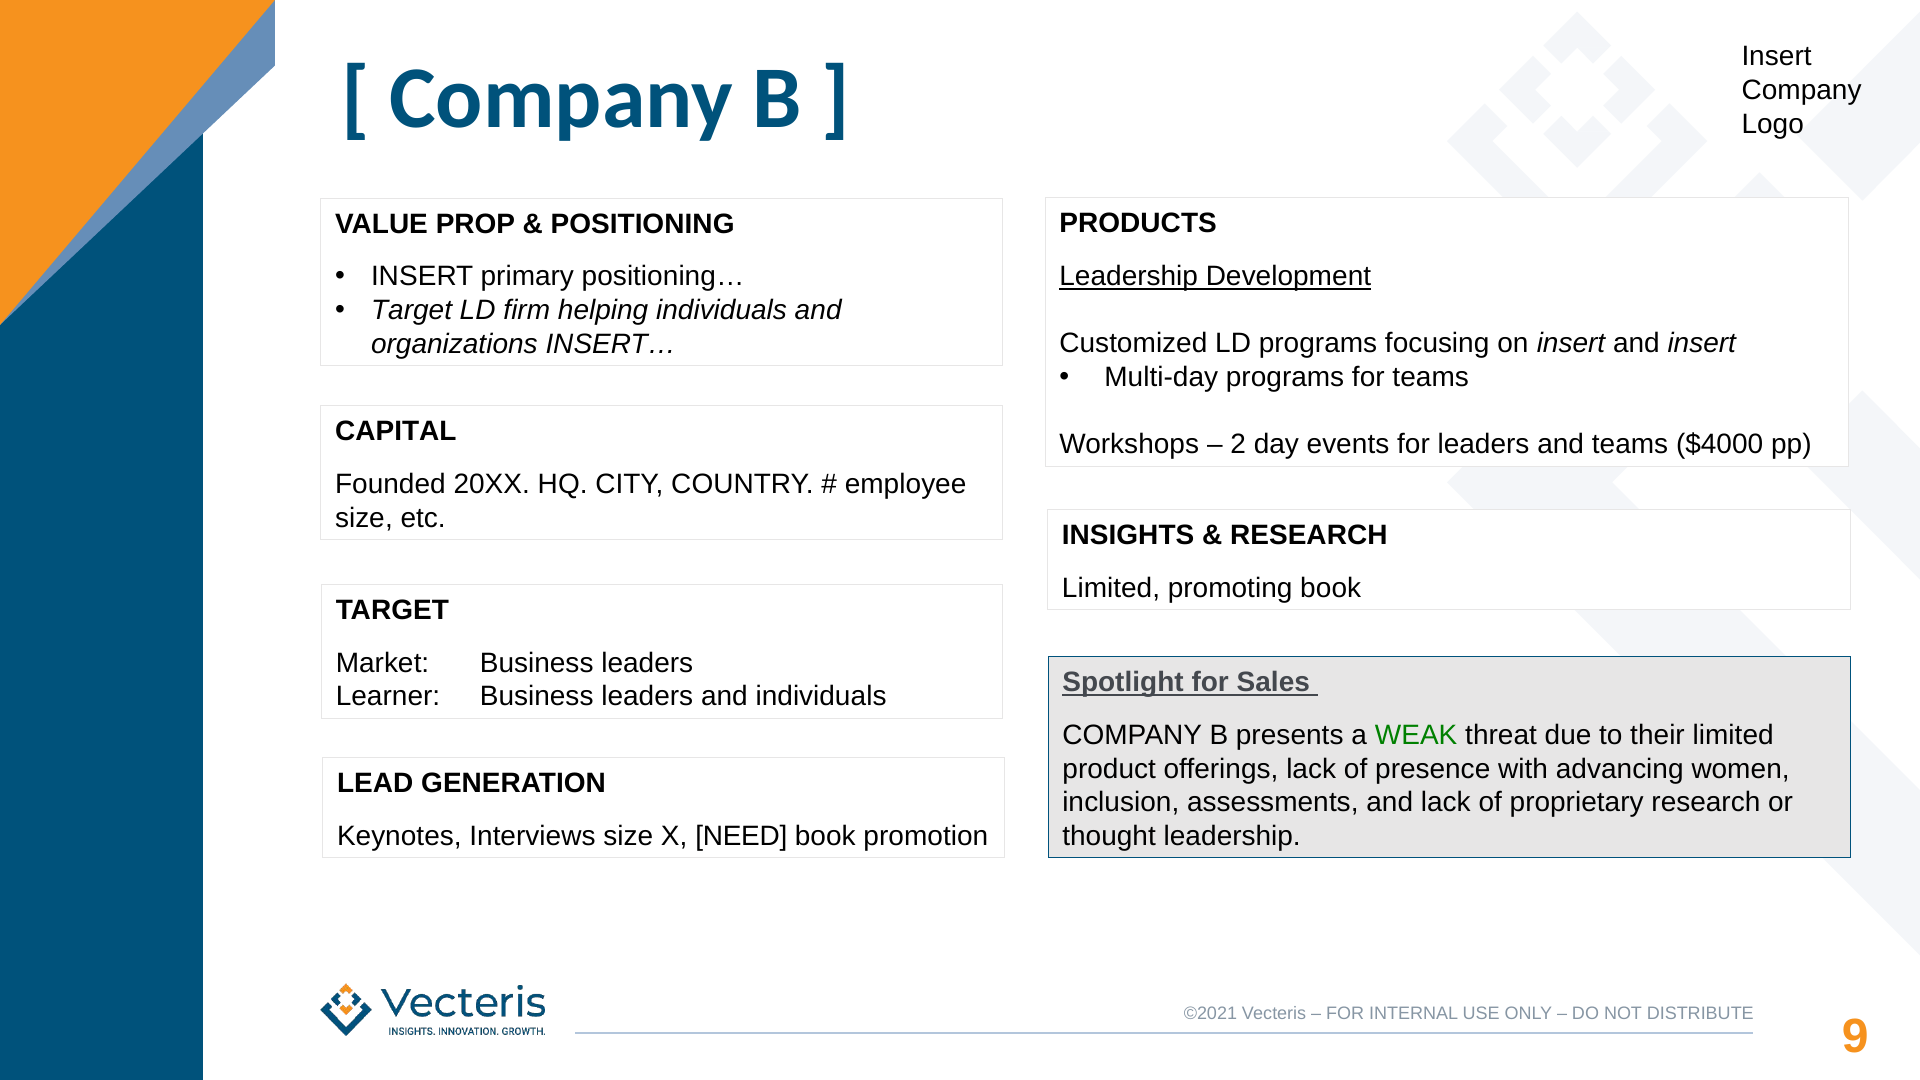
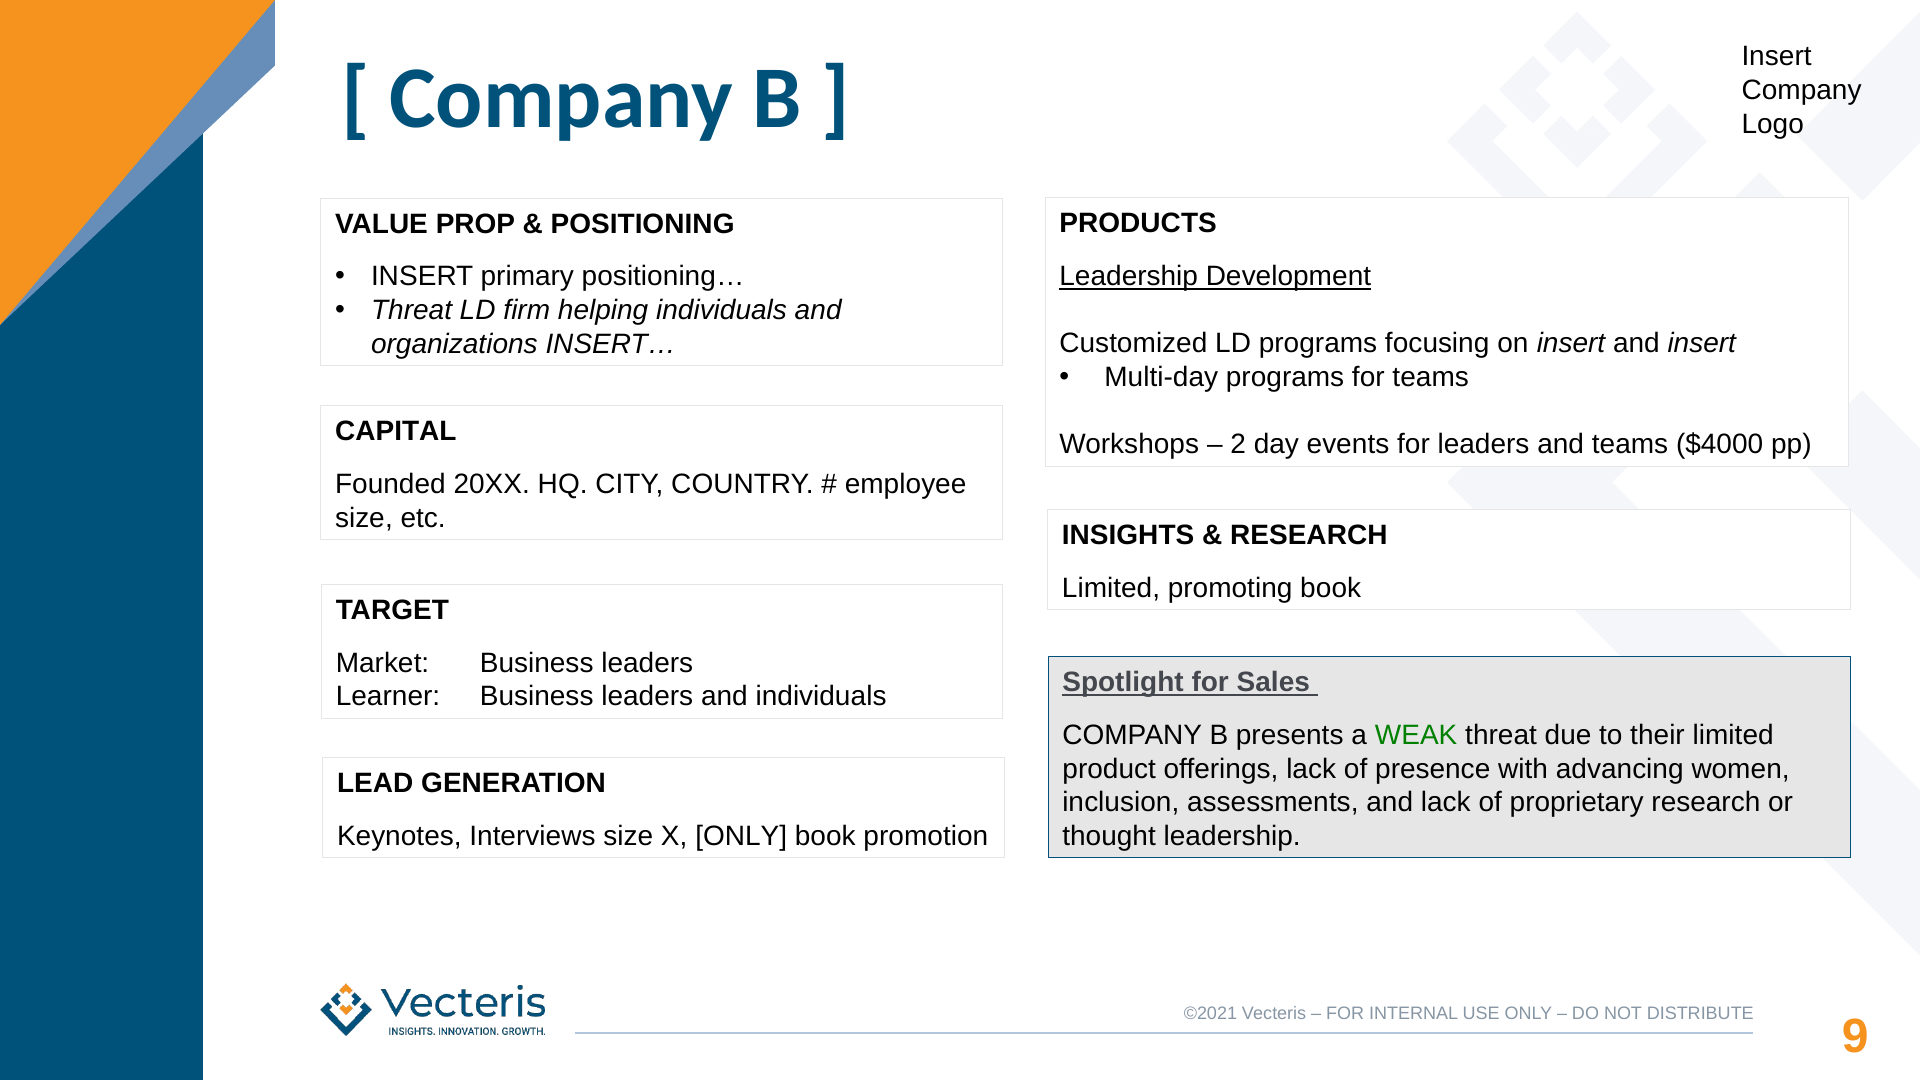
Target: Target -> Threat (412, 310)
X NEED: NEED -> ONLY (741, 836)
